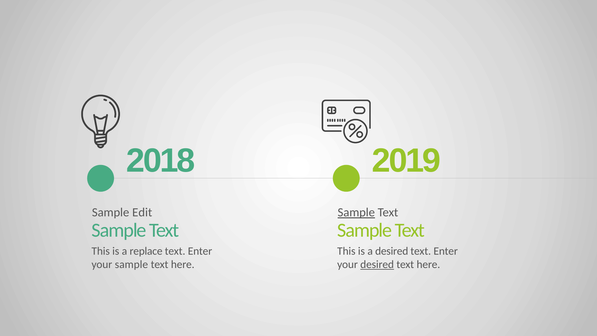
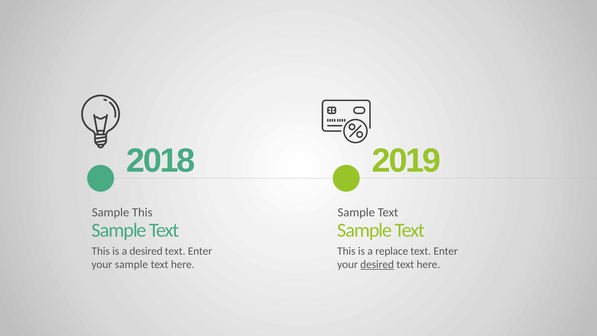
Sample Edit: Edit -> This (142, 212)
Sample underline: present -> none (356, 212)
a replace: replace -> desired (146, 251)
a desired: desired -> replace (392, 251)
